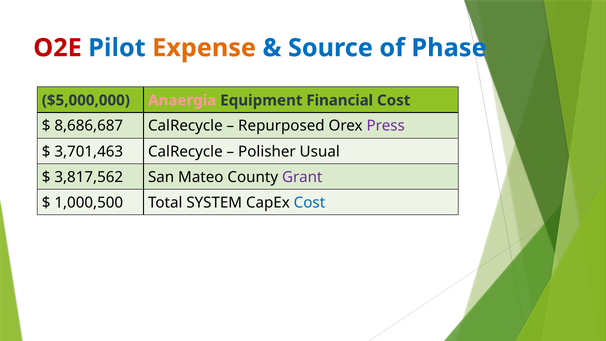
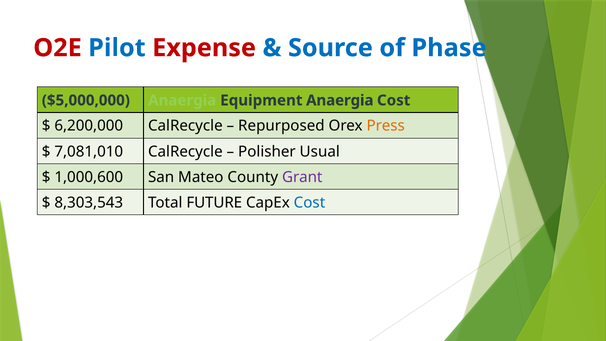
Expense colour: orange -> red (204, 48)
Anaergia colour: pink -> light green (182, 100)
Equipment Financial: Financial -> Anaergia (340, 100)
8,686,687: 8,686,687 -> 6,200,000 (89, 126)
Press colour: purple -> orange (386, 126)
3,701,463: 3,701,463 -> 7,081,010 (89, 152)
3,817,562: 3,817,562 -> 1,000,600 (89, 177)
1,000,500: 1,000,500 -> 8,303,543 (89, 203)
SYSTEM: SYSTEM -> FUTURE (214, 203)
